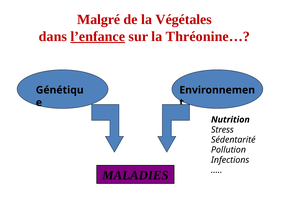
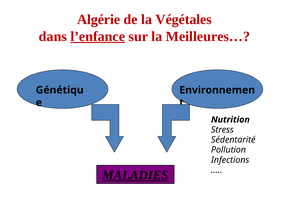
Malgré: Malgré -> Algérie (99, 20)
Thréonine…: Thréonine… -> Meilleures… (208, 36)
MALADIES underline: none -> present (135, 175)
